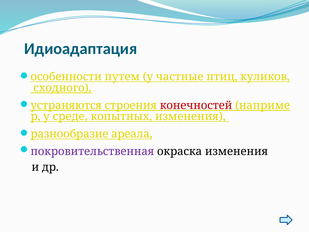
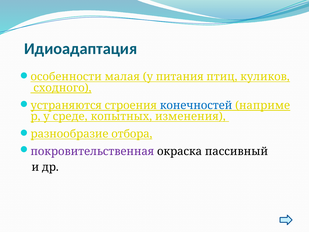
путем: путем -> малая (122, 77)
частные: частные -> питания (180, 77)
конечностей colour: red -> blue (196, 105)
ареала: ареала -> отбора (132, 134)
окраска изменения: изменения -> пассивный (236, 151)
